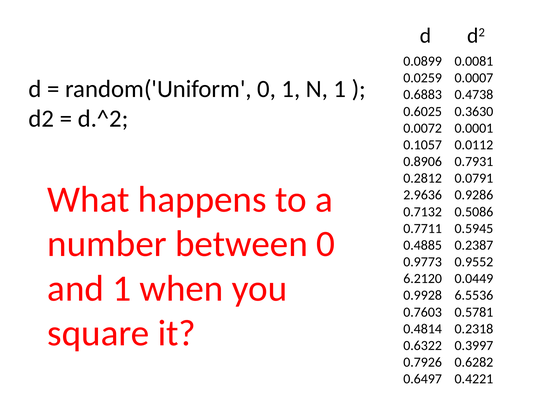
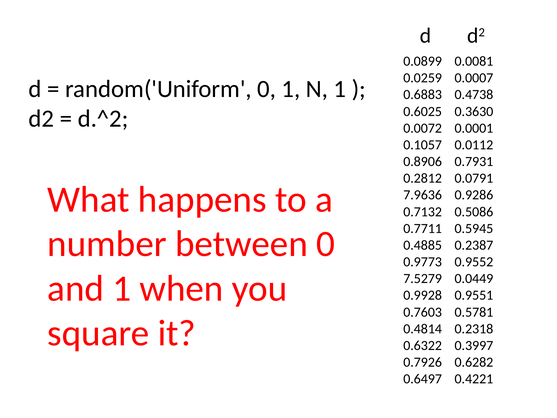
2.9636: 2.9636 -> 7.9636 (423, 195)
6.2120: 6.2120 -> 7.5279 (423, 278)
6.5536: 6.5536 -> 0.9551 (474, 295)
